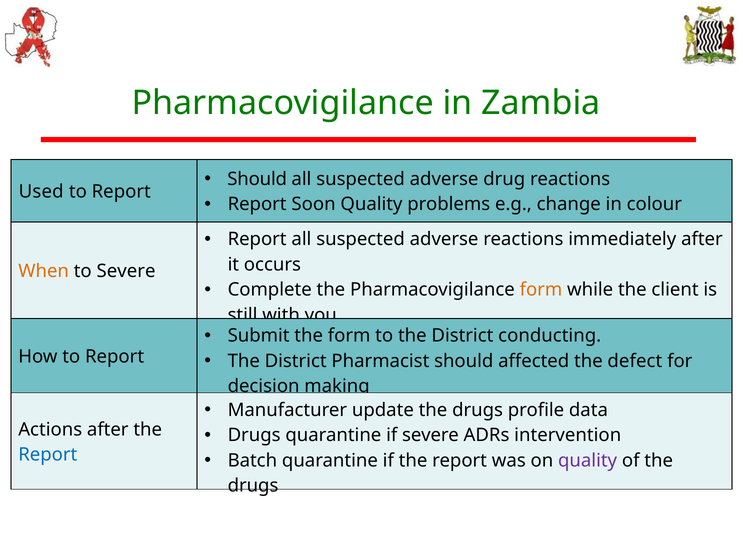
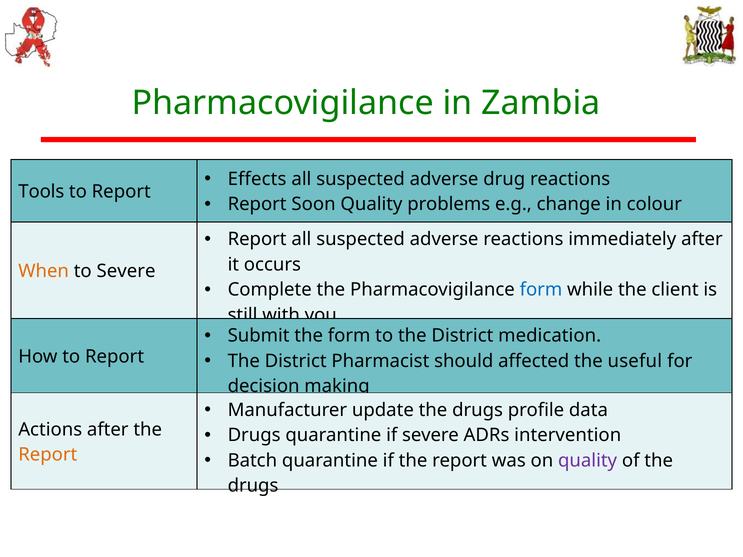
Should: Should -> Effects (257, 179)
Used: Used -> Tools (41, 192)
form colour: orange -> blue (541, 290)
conducting: conducting -> medication (550, 336)
defect: defect -> useful (635, 361)
Report colour: blue -> orange (48, 455)
